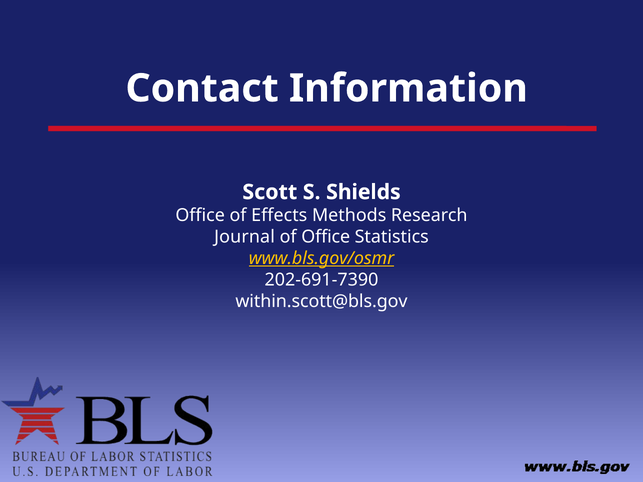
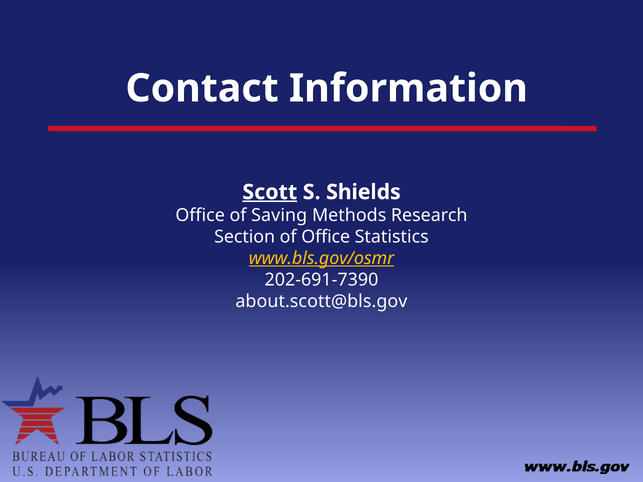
Scott underline: none -> present (270, 192)
Effects: Effects -> Saving (279, 216)
Journal: Journal -> Section (245, 237)
within.scott@bls.gov: within.scott@bls.gov -> about.scott@bls.gov (321, 301)
